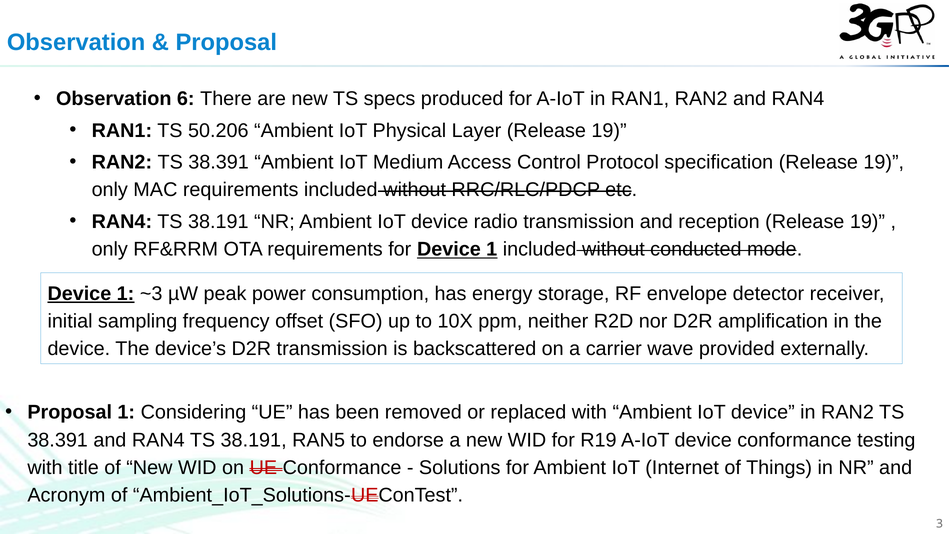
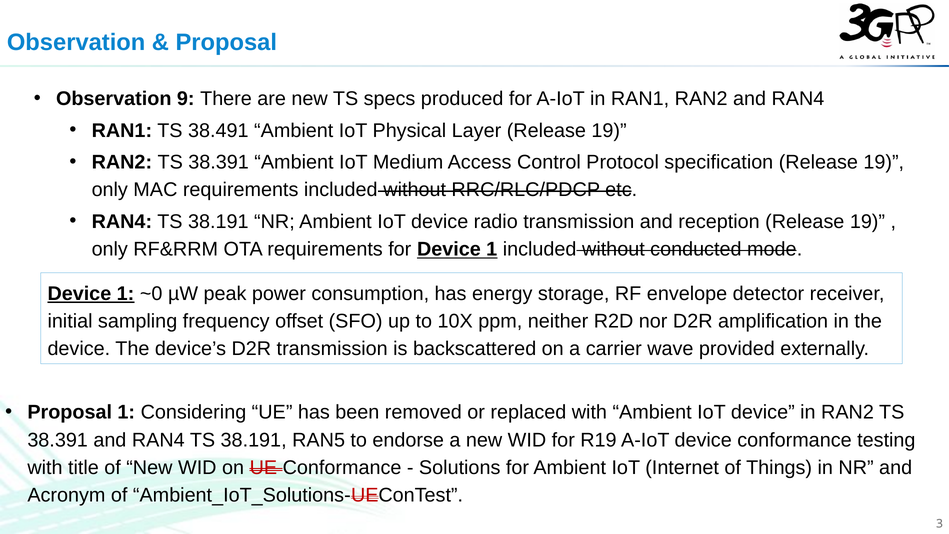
6: 6 -> 9 (186, 99)
50.206: 50.206 -> 38.491 (218, 130)
~3: ~3 -> ~0 (151, 293)
